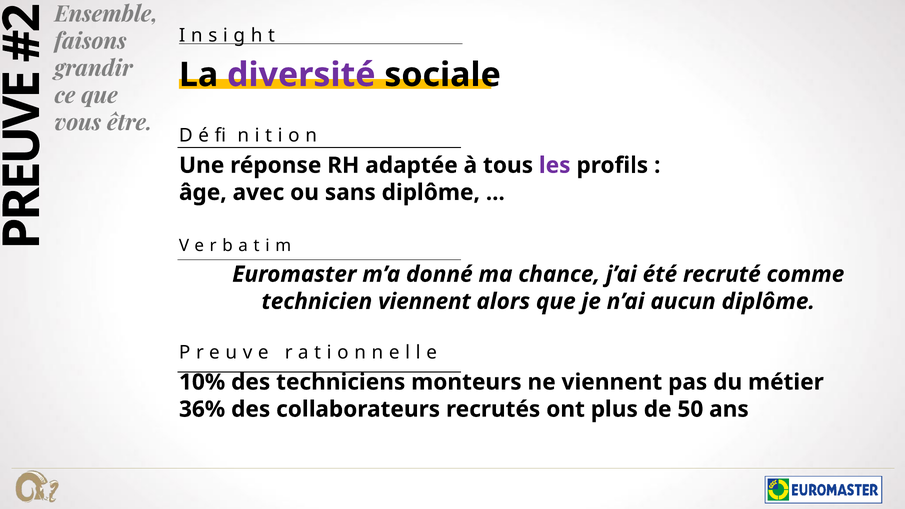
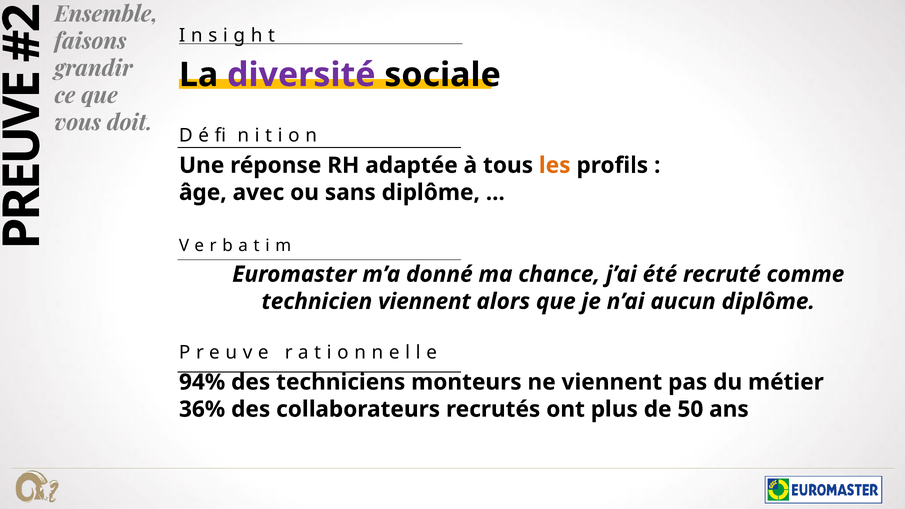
être: être -> doit (130, 123)
les colour: purple -> orange (555, 165)
10%: 10% -> 94% (202, 382)
